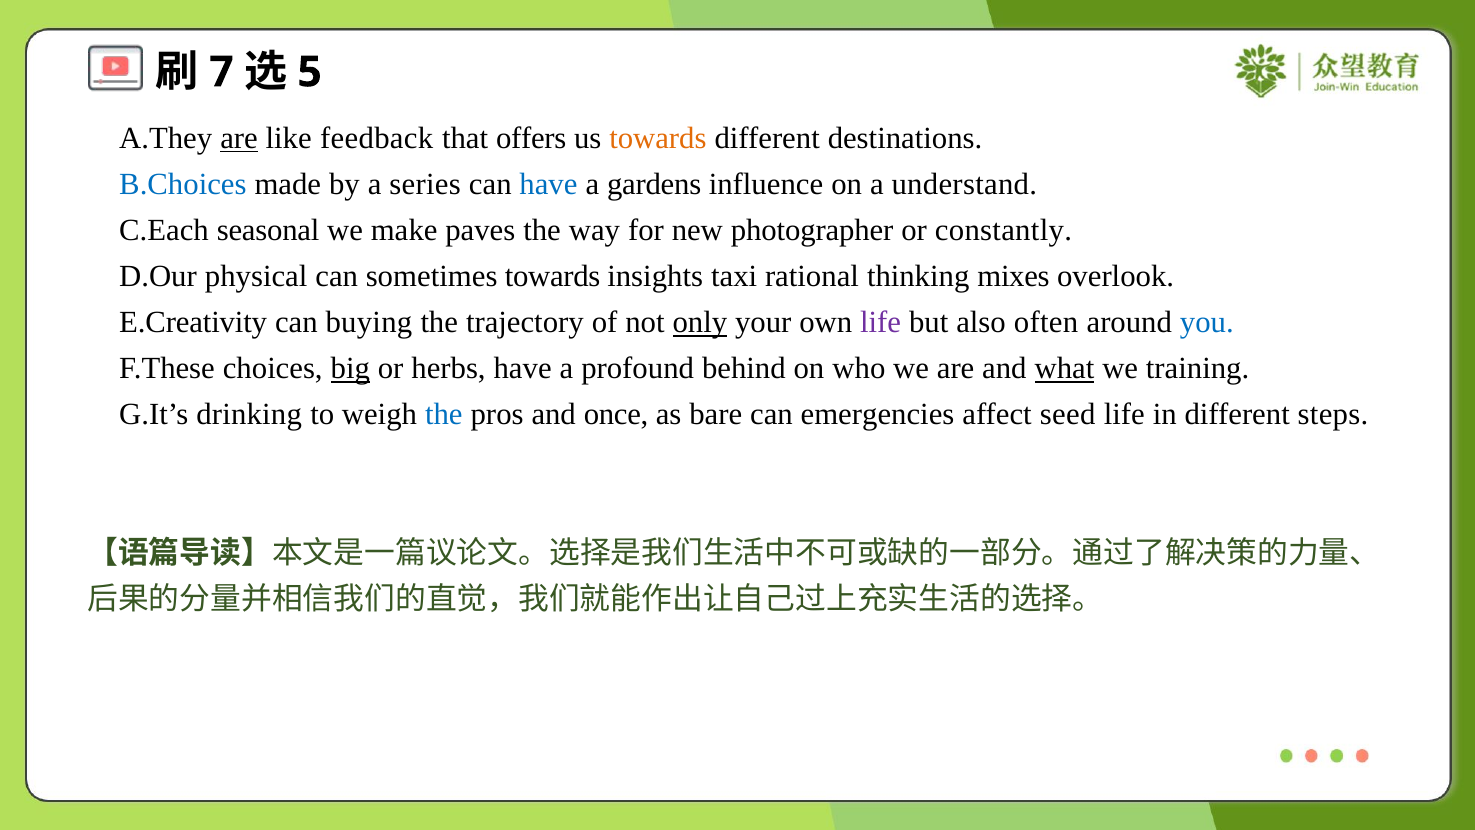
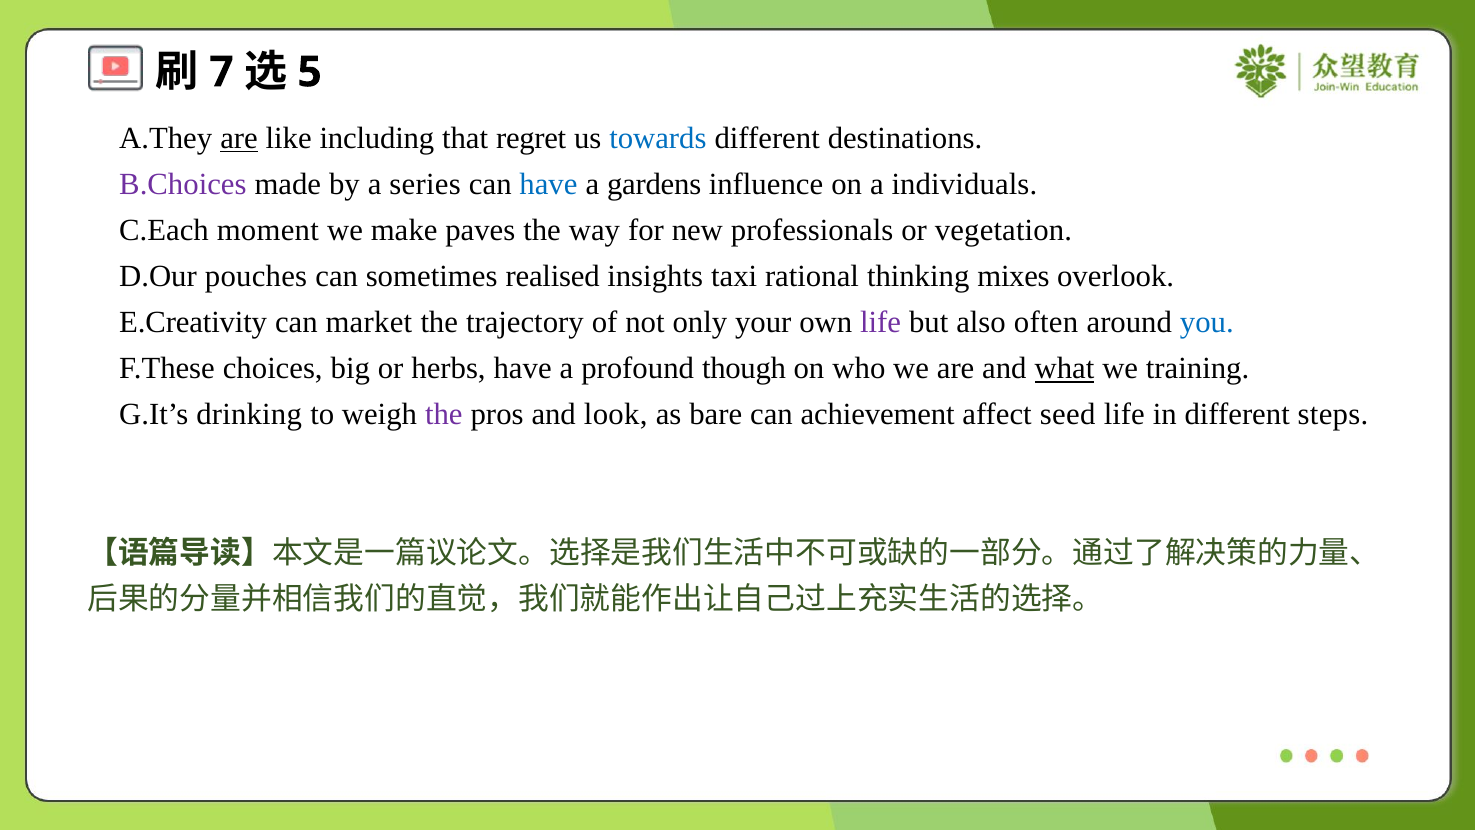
feedback: feedback -> including (377, 138)
offers: offers -> regret (531, 138)
towards colour: orange -> blue (658, 138)
B.Choices colour: blue -> purple (183, 184)
understand: understand -> individuals (964, 184)
seasonal: seasonal -> moment (268, 230)
photographer: photographer -> professionals (812, 230)
constantly: constantly -> vegetation (1004, 230)
physical: physical -> pouches (256, 276)
sometimes towards: towards -> realised (553, 276)
buying: buying -> market (369, 323)
only underline: present -> none (700, 323)
big underline: present -> none (350, 369)
behind: behind -> though (744, 369)
the colour: blue -> purple (444, 415)
once: once -> look (616, 415)
emergencies: emergencies -> achievement (878, 415)
